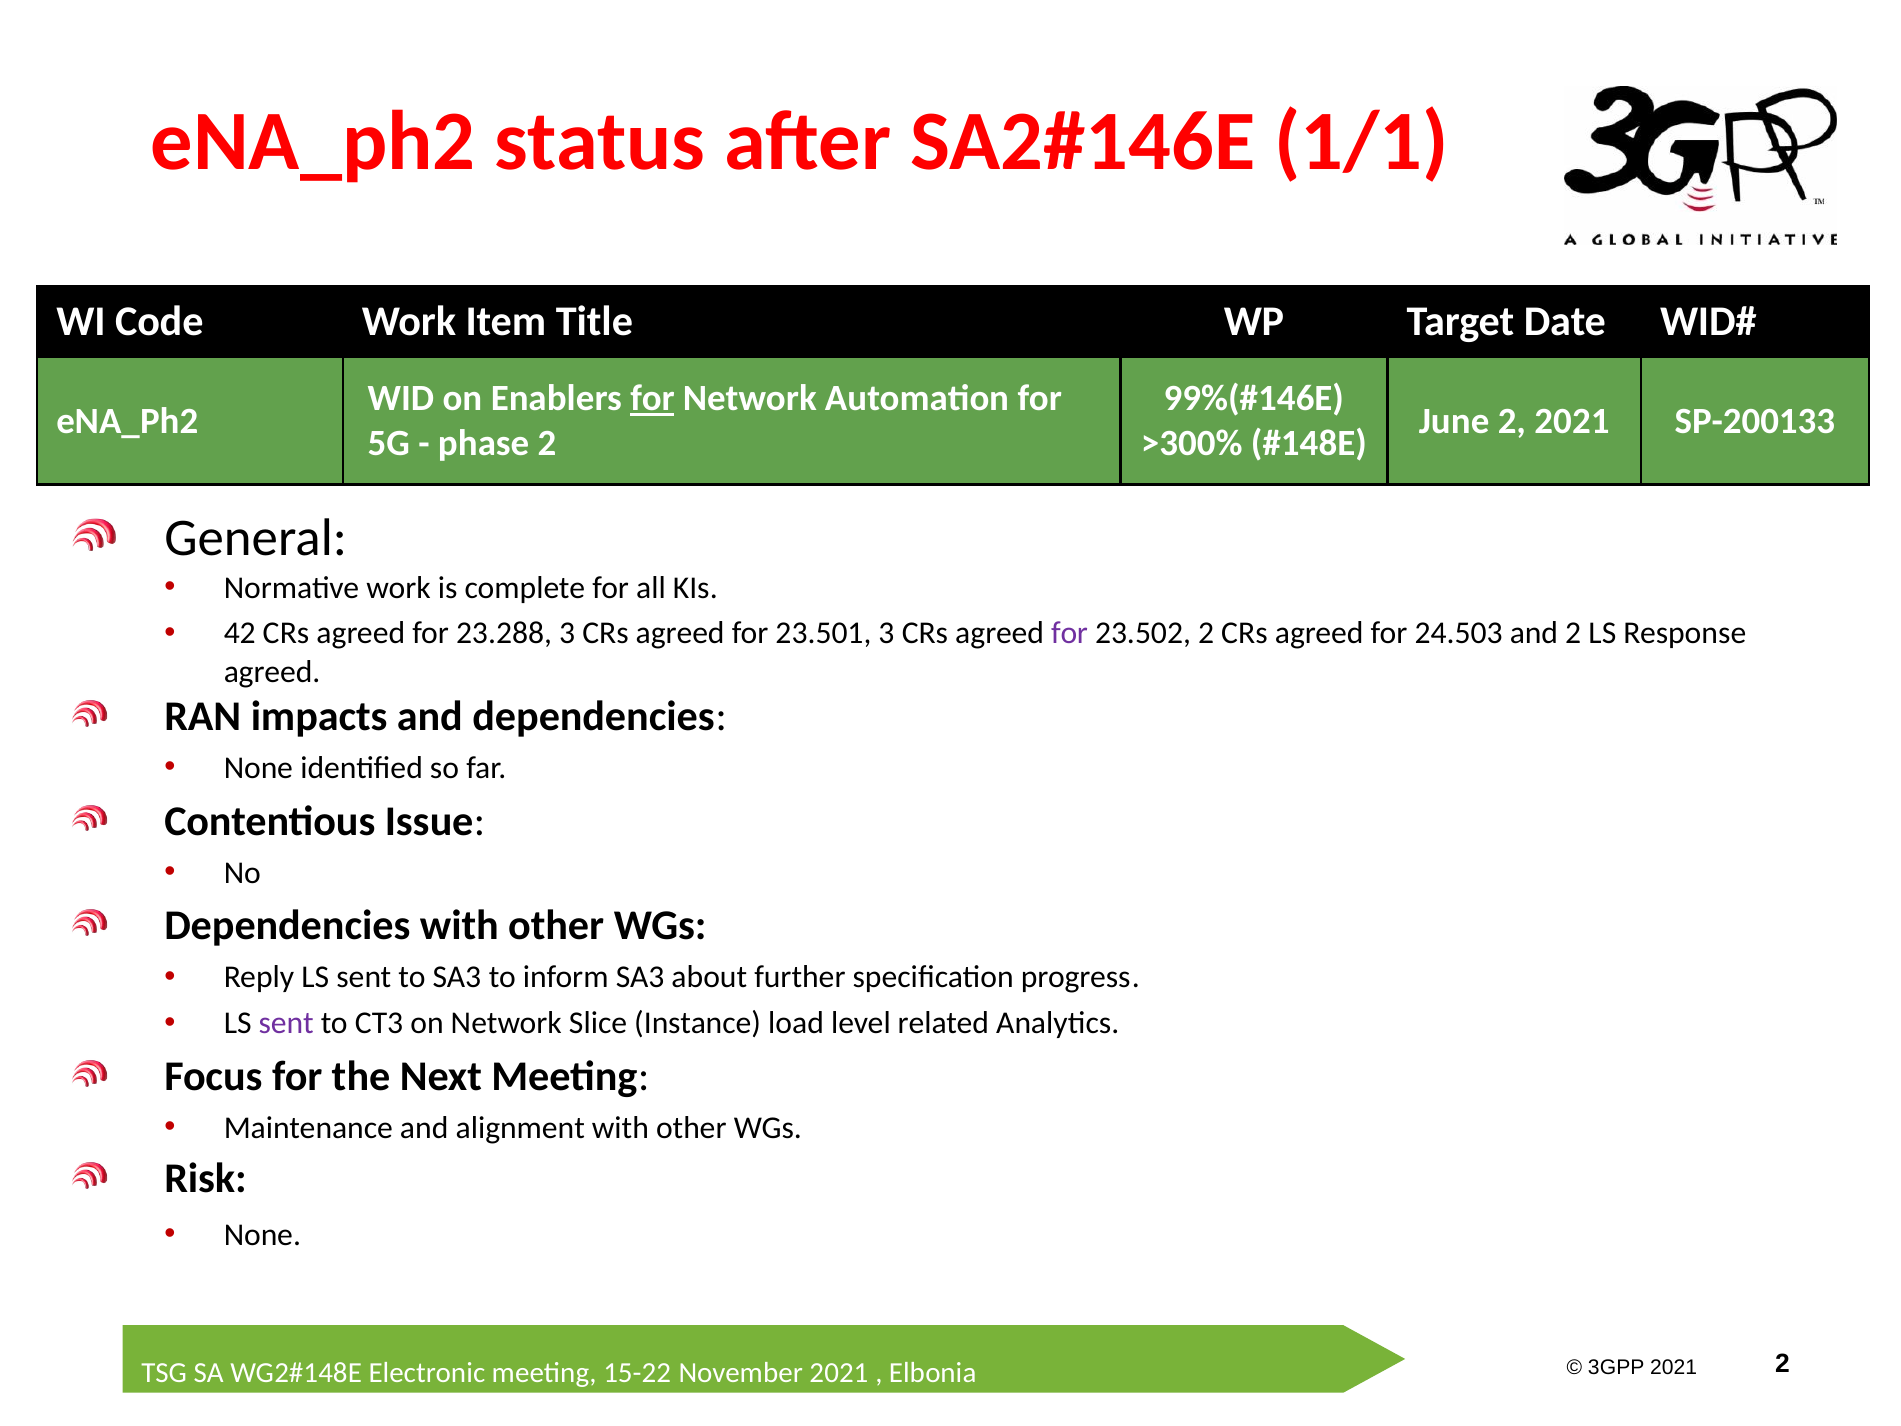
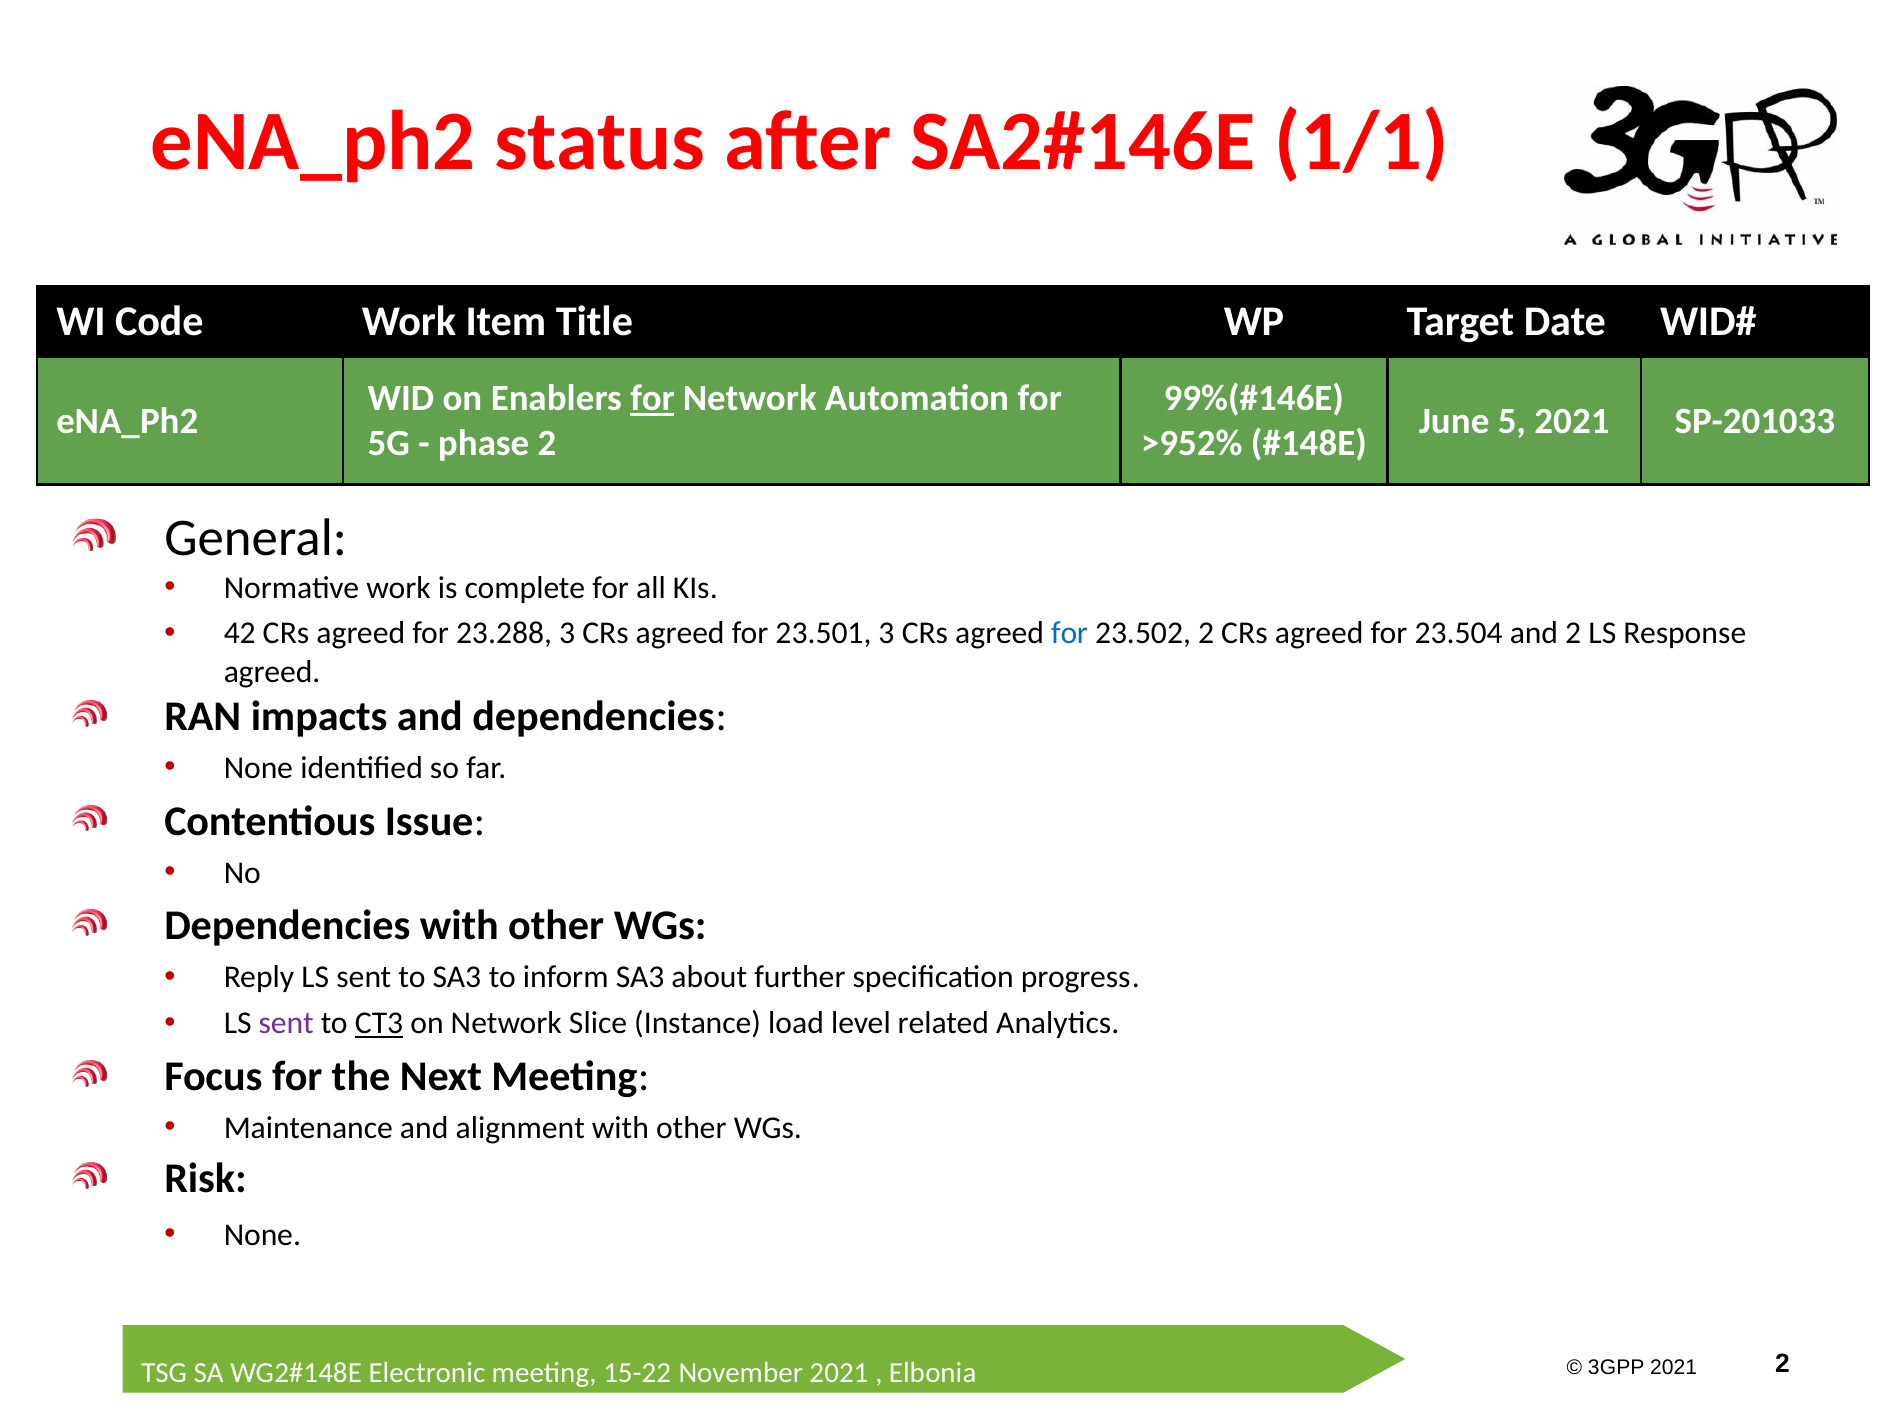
June 2: 2 -> 5 (1512, 421)
SP-200133: SP-200133 -> SP-201033 (1755, 421)
>300%: >300% -> >952% (1192, 444)
for colour: purple -> blue (1070, 633)
24.503: 24.503 -> 23.504 (1459, 633)
CT3 underline: none -> present (379, 1023)
